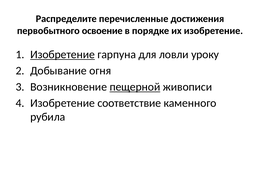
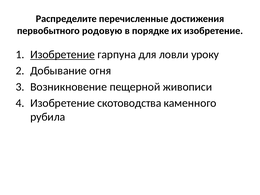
освоение: освоение -> родовую (102, 31)
пещерной underline: present -> none (135, 87)
соответствие: соответствие -> скотоводства (129, 103)
